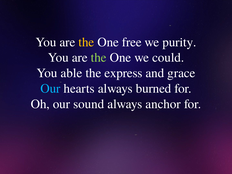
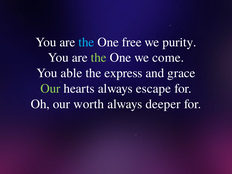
the colour: yellow -> light blue (86, 42)
could: could -> come (168, 58)
Our colour: light blue -> light green (50, 88)
burned: burned -> escape (153, 88)
sound: sound -> worth (89, 104)
anchor: anchor -> deeper (163, 104)
